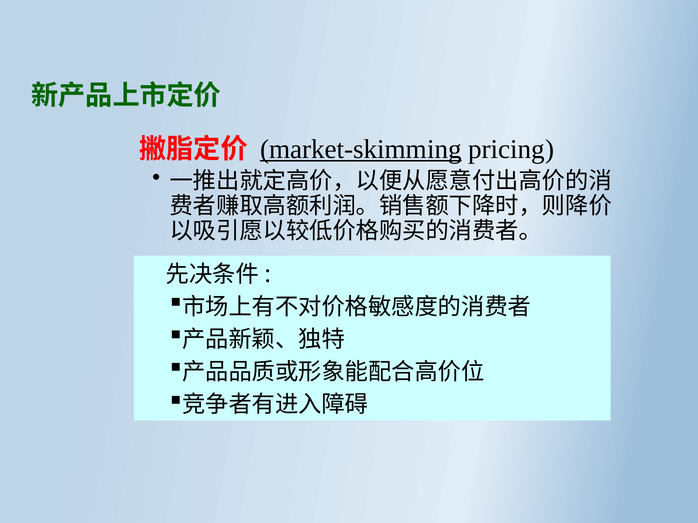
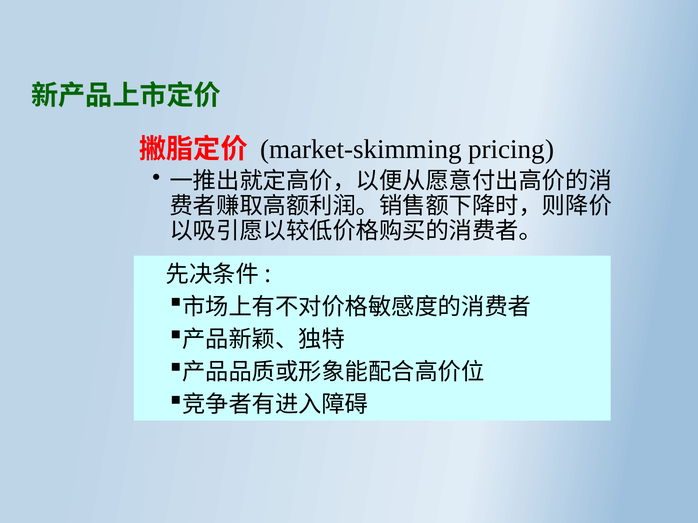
market-skimming underline: present -> none (361, 149)
